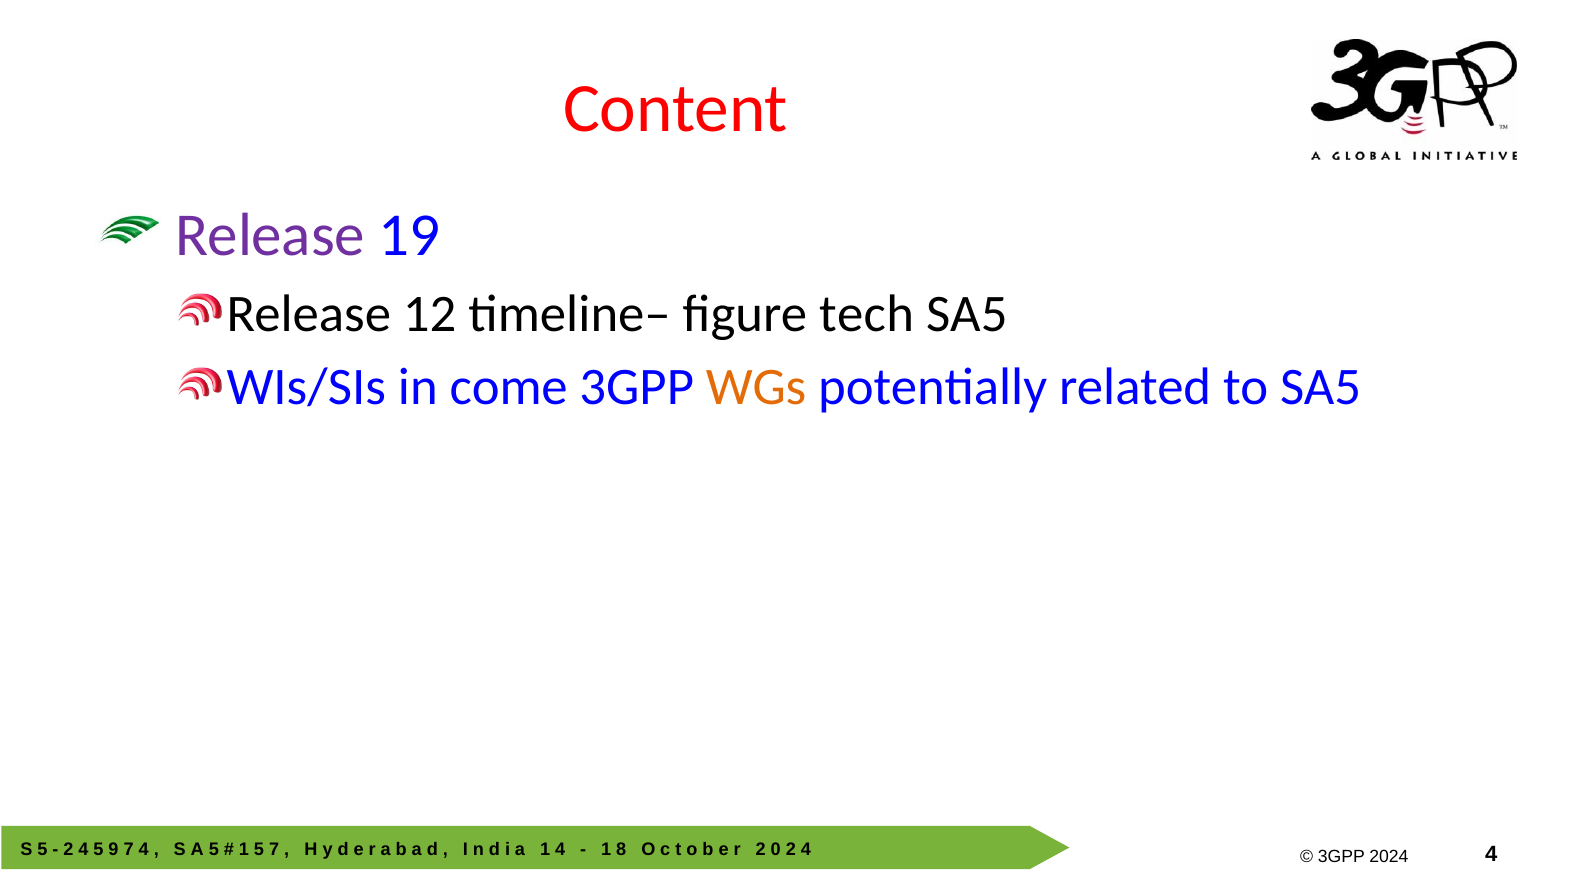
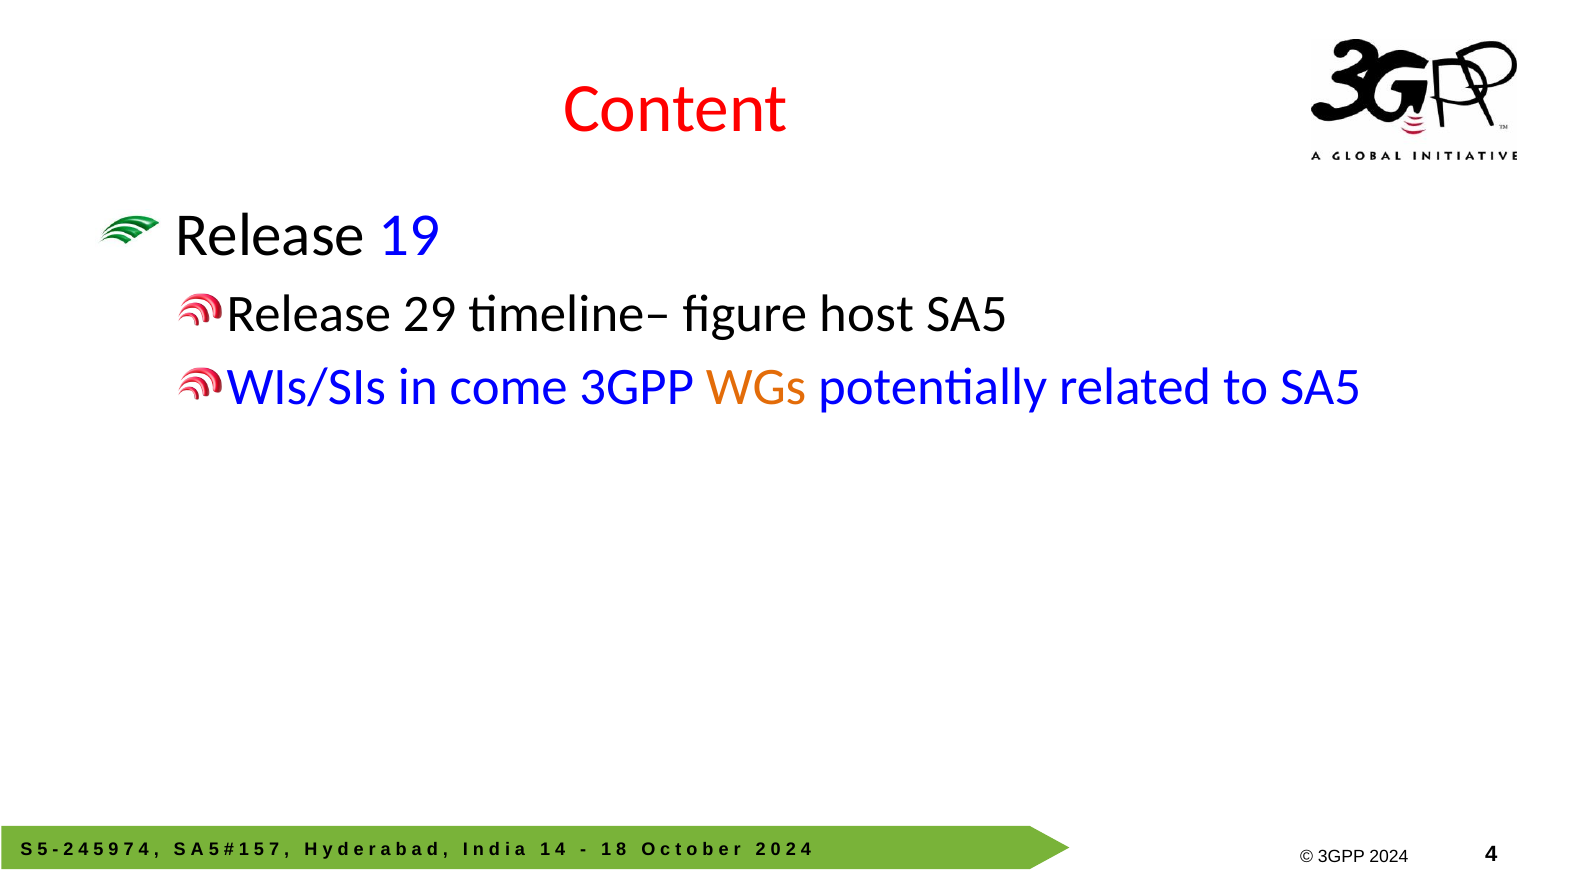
Release colour: purple -> black (270, 236)
12: 12 -> 29 (430, 314)
tech: tech -> host (866, 314)
